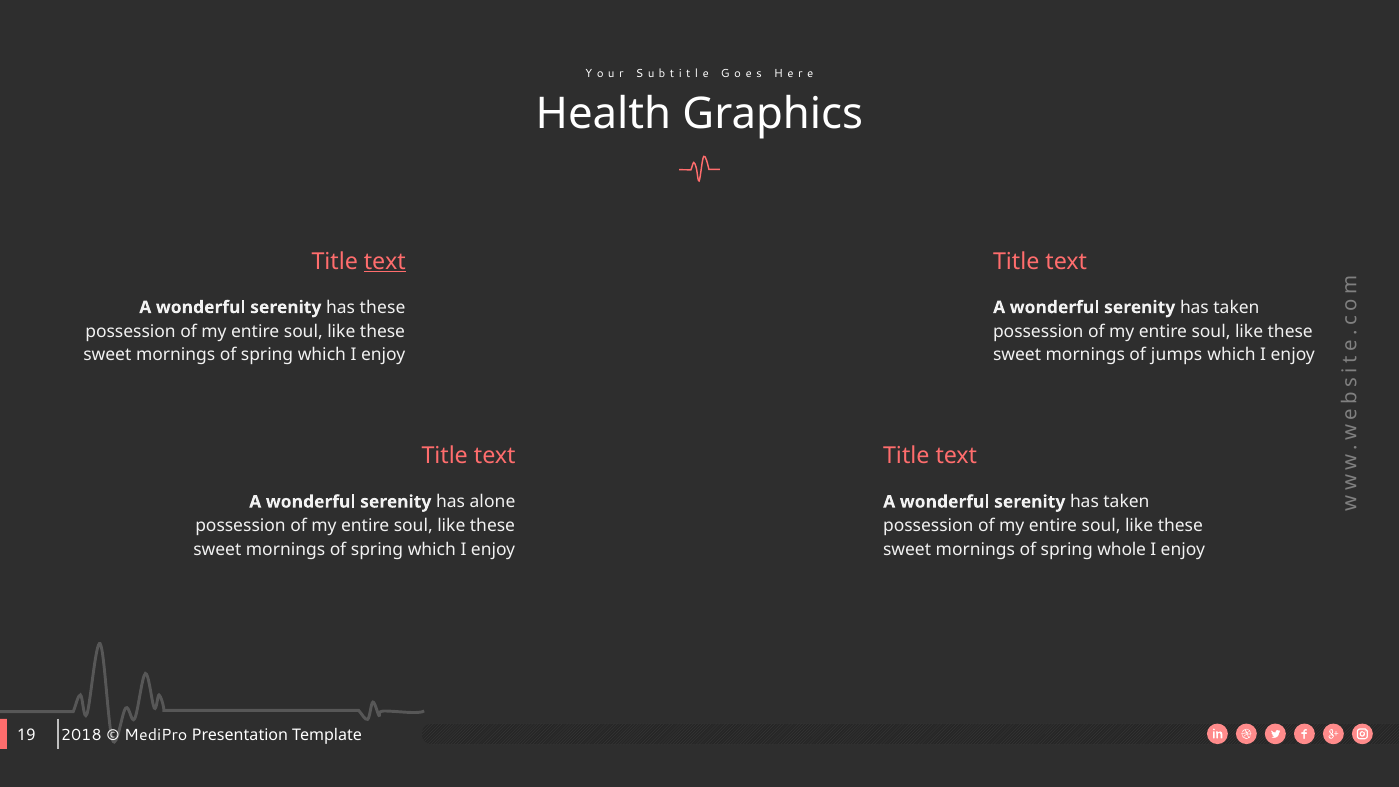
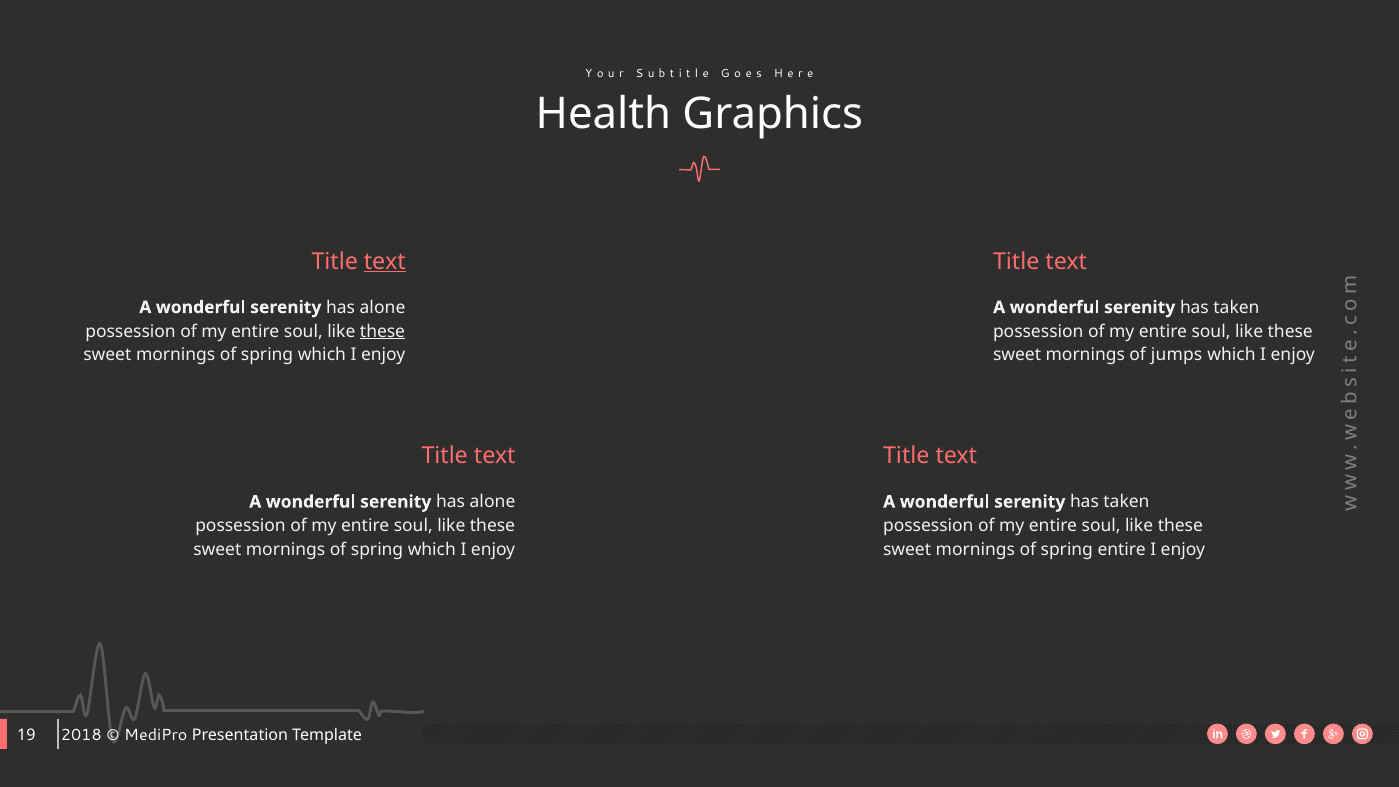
these: these -> alone (383, 307)
these underline: none -> present (383, 331)
spring whole: whole -> entire (1122, 550)
